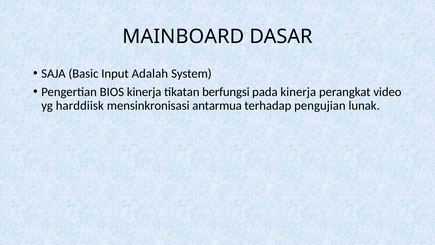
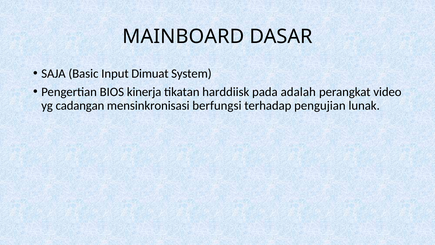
Adalah: Adalah -> Dimuat (150, 74)
berfungsi: berfungsi -> harddiisk (226, 92)
pada kinerja: kinerja -> adalah (298, 92)
harddiisk: harddiisk -> cadangan (80, 105)
antarmua: antarmua -> berfungsi (217, 105)
